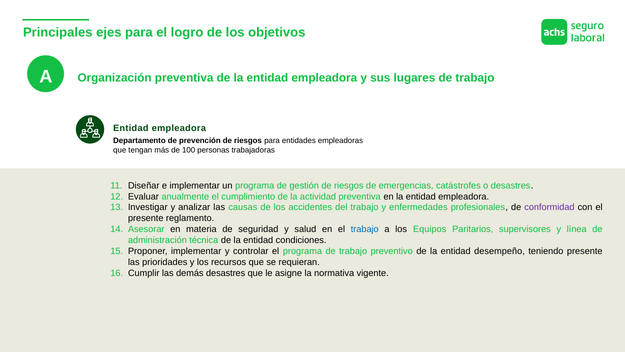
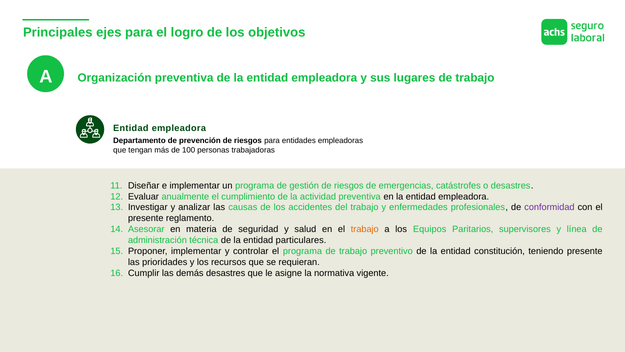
trabajo colour: blue -> orange (365, 229)
condiciones: condiciones -> particulares (301, 240)
desempeño: desempeño -> constitución (500, 251)
